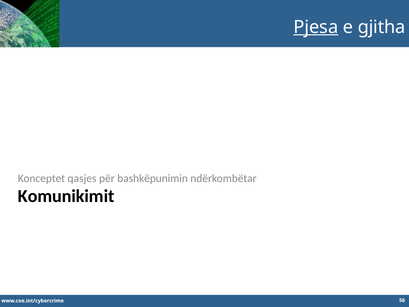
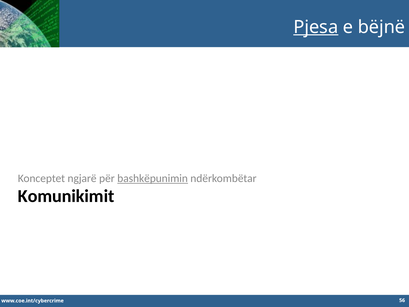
gjitha: gjitha -> bëjnë (381, 27)
qasjes: qasjes -> ngjarë (82, 178)
bashkëpunimin underline: none -> present (153, 178)
